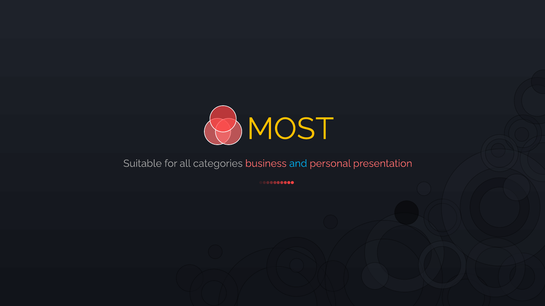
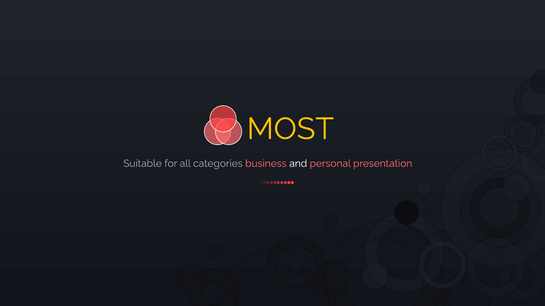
and colour: light blue -> white (298, 164)
